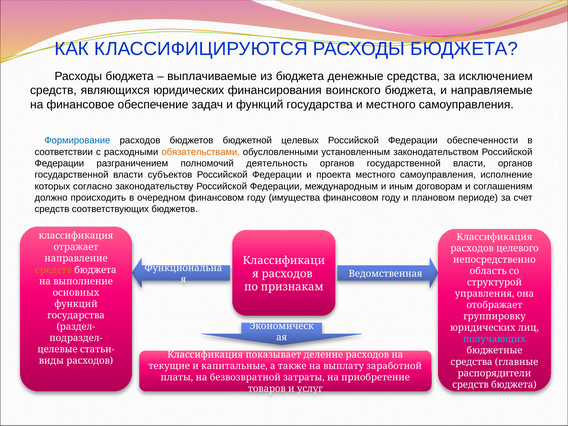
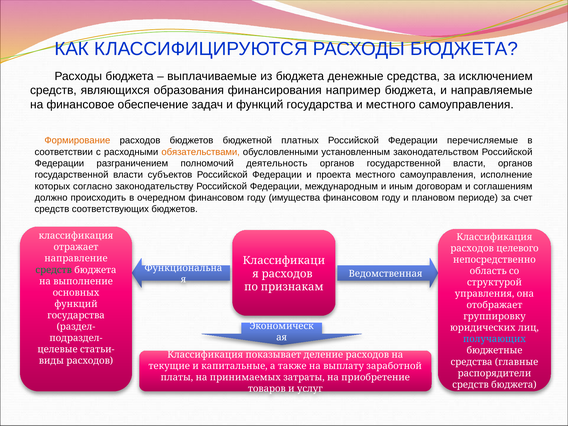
являющихся юридических: юридических -> образования (189, 90)
воинского: воинского -> например (353, 90)
Формирование colour: blue -> orange (77, 140)
целевых: целевых -> платных (300, 140)
обеспеченности: обеспеченности -> перечисляемые (483, 140)
средств colour: orange -> green (54, 270)
безвозвратной: безвозвратной -> принимаемых (245, 377)
